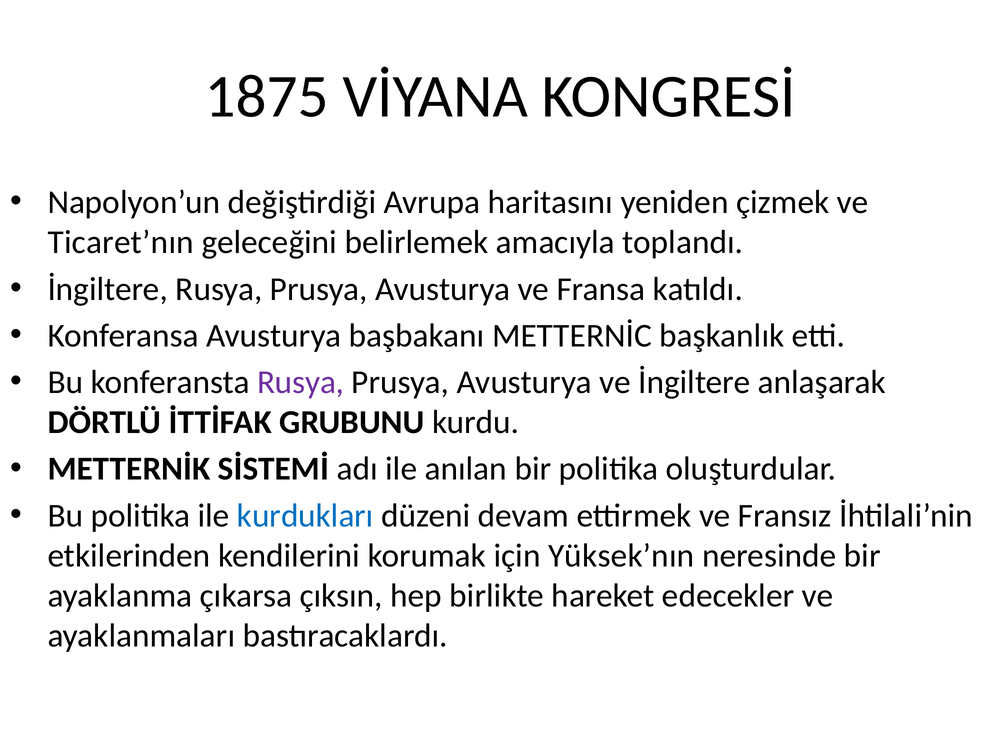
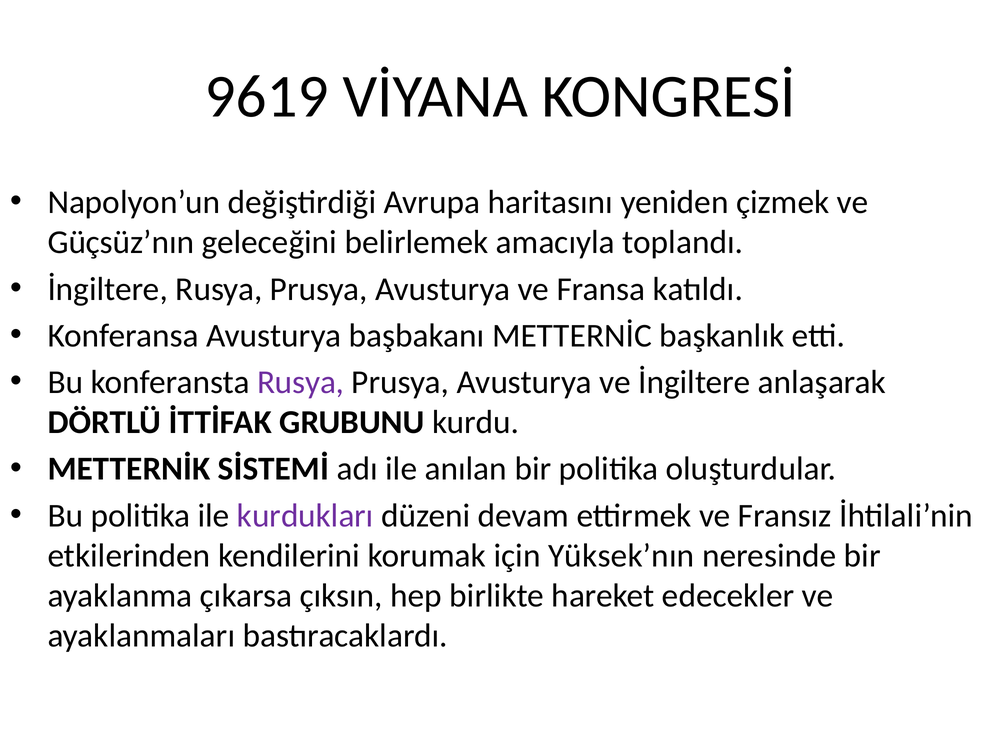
1875: 1875 -> 9619 (267, 97)
Ticaret’nın: Ticaret’nın -> Güçsüz’nın (121, 243)
kurdukları colour: blue -> purple (305, 516)
